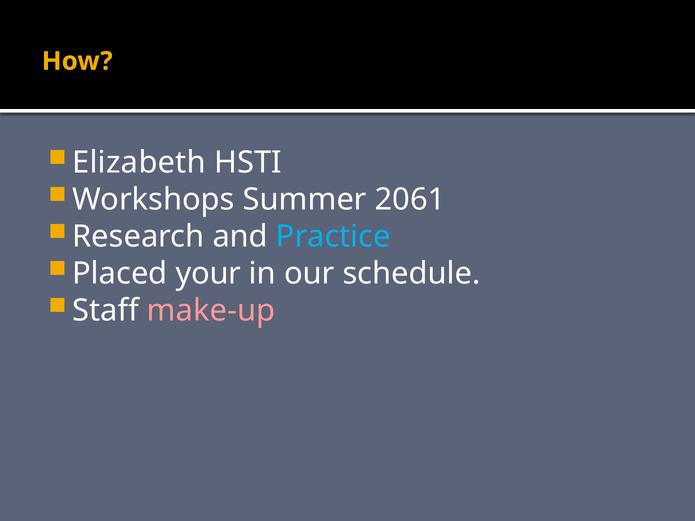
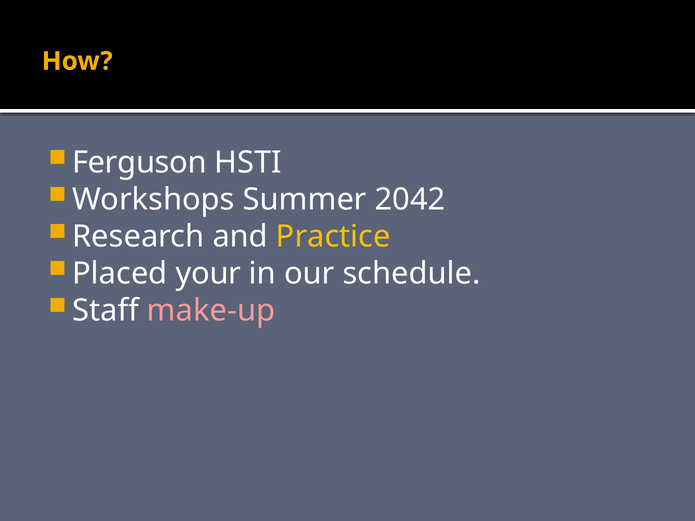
Elizabeth: Elizabeth -> Ferguson (139, 163)
2061: 2061 -> 2042 (410, 200)
Practice colour: light blue -> yellow (333, 237)
